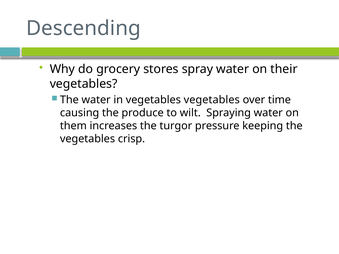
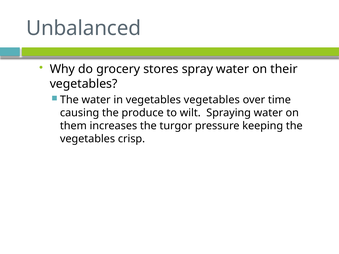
Descending: Descending -> Unbalanced (84, 28)
